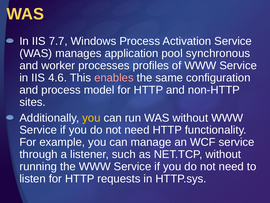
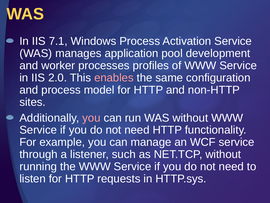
7.7: 7.7 -> 7.1 (58, 41)
synchronous: synchronous -> development (218, 53)
4.6: 4.6 -> 2.0 (58, 78)
you colour: yellow -> pink (91, 118)
